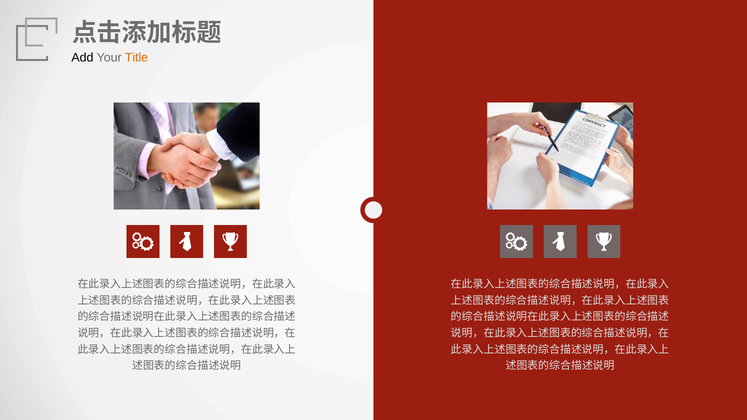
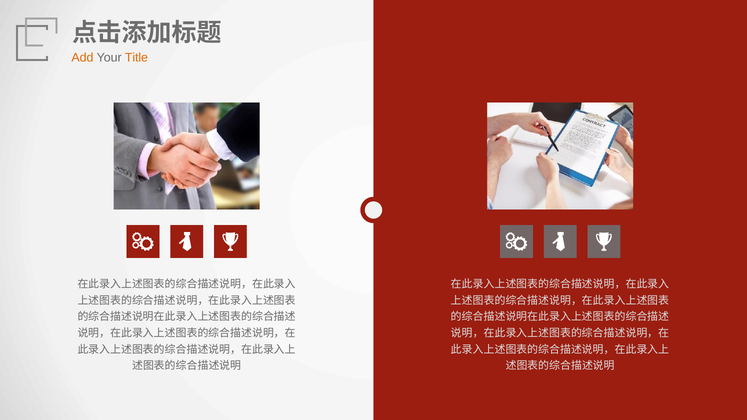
Add colour: black -> orange (82, 58)
